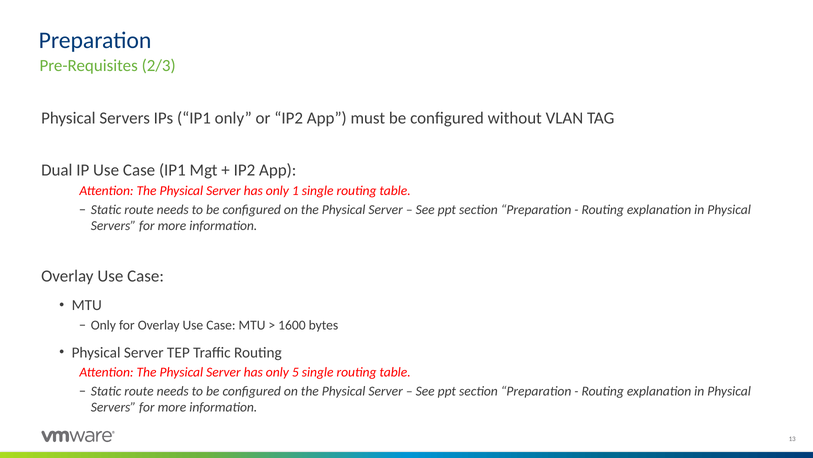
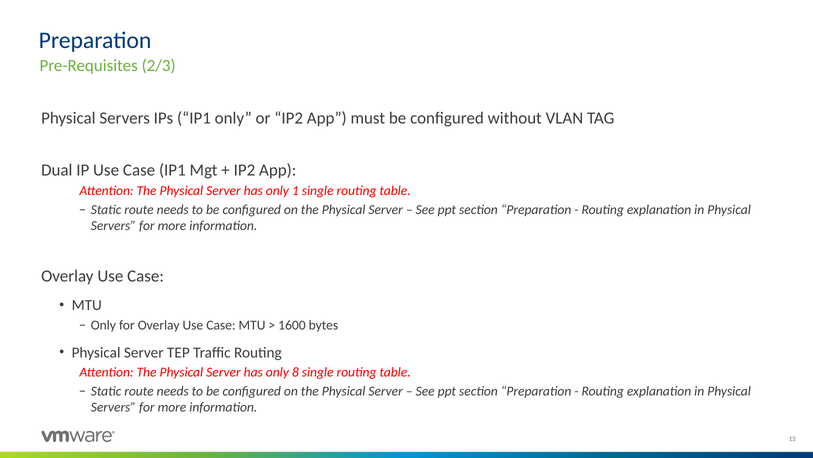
5: 5 -> 8 (295, 372)
